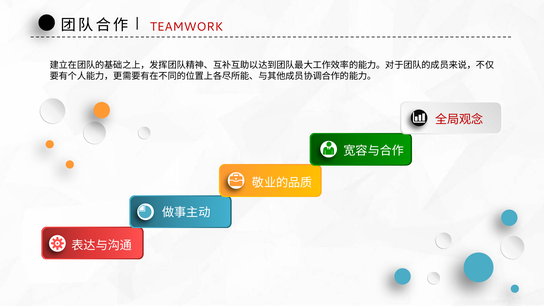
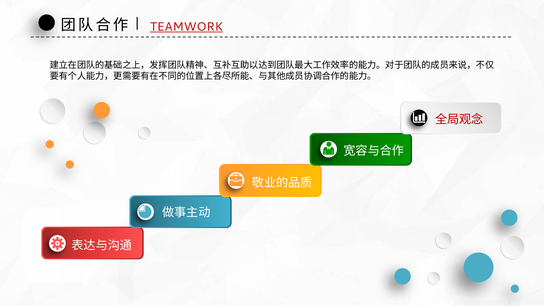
TEAMWORK underline: none -> present (187, 27)
